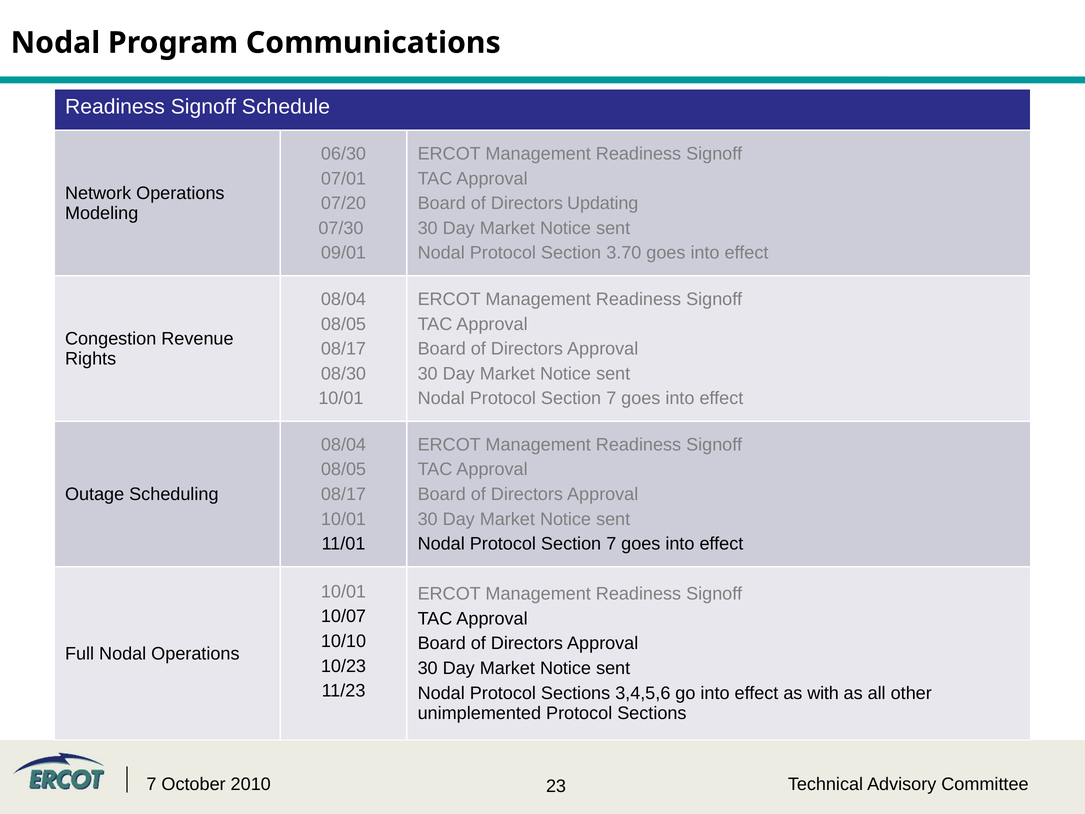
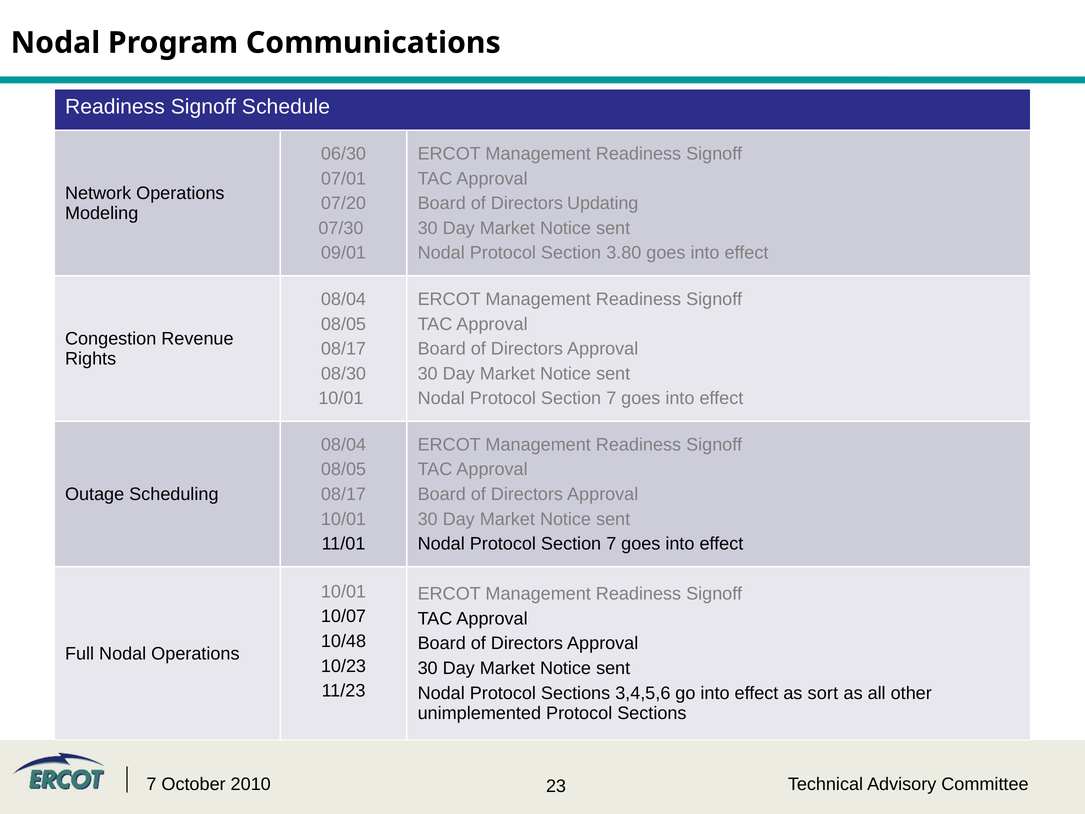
3.70: 3.70 -> 3.80 (624, 253)
10/10: 10/10 -> 10/48 (344, 641)
with: with -> sort (823, 693)
